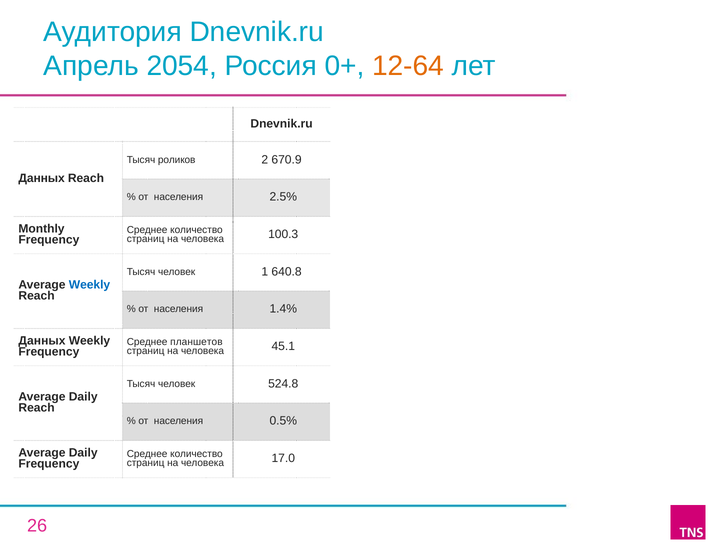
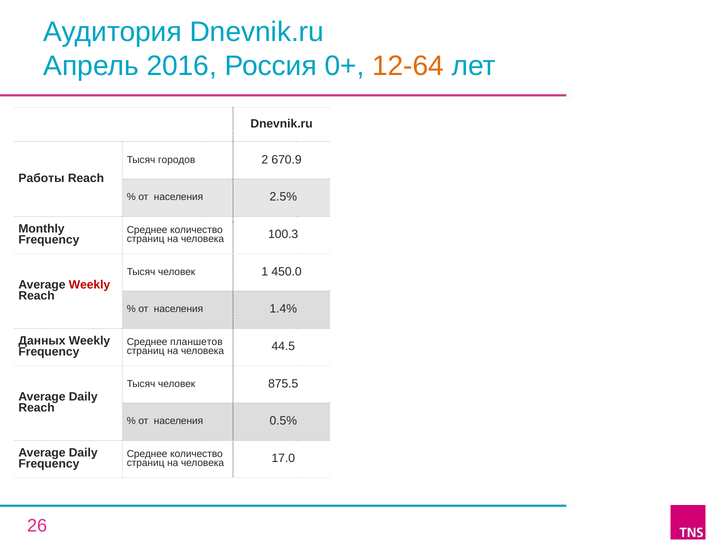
2054: 2054 -> 2016 (182, 66)
роликов: роликов -> городов (177, 160)
Данных: Данных -> Работы (41, 178)
640.8: 640.8 -> 450.0 (287, 272)
Weekly colour: blue -> red (89, 285)
45.1: 45.1 -> 44.5 (283, 346)
524.8: 524.8 -> 875.5 (283, 384)
